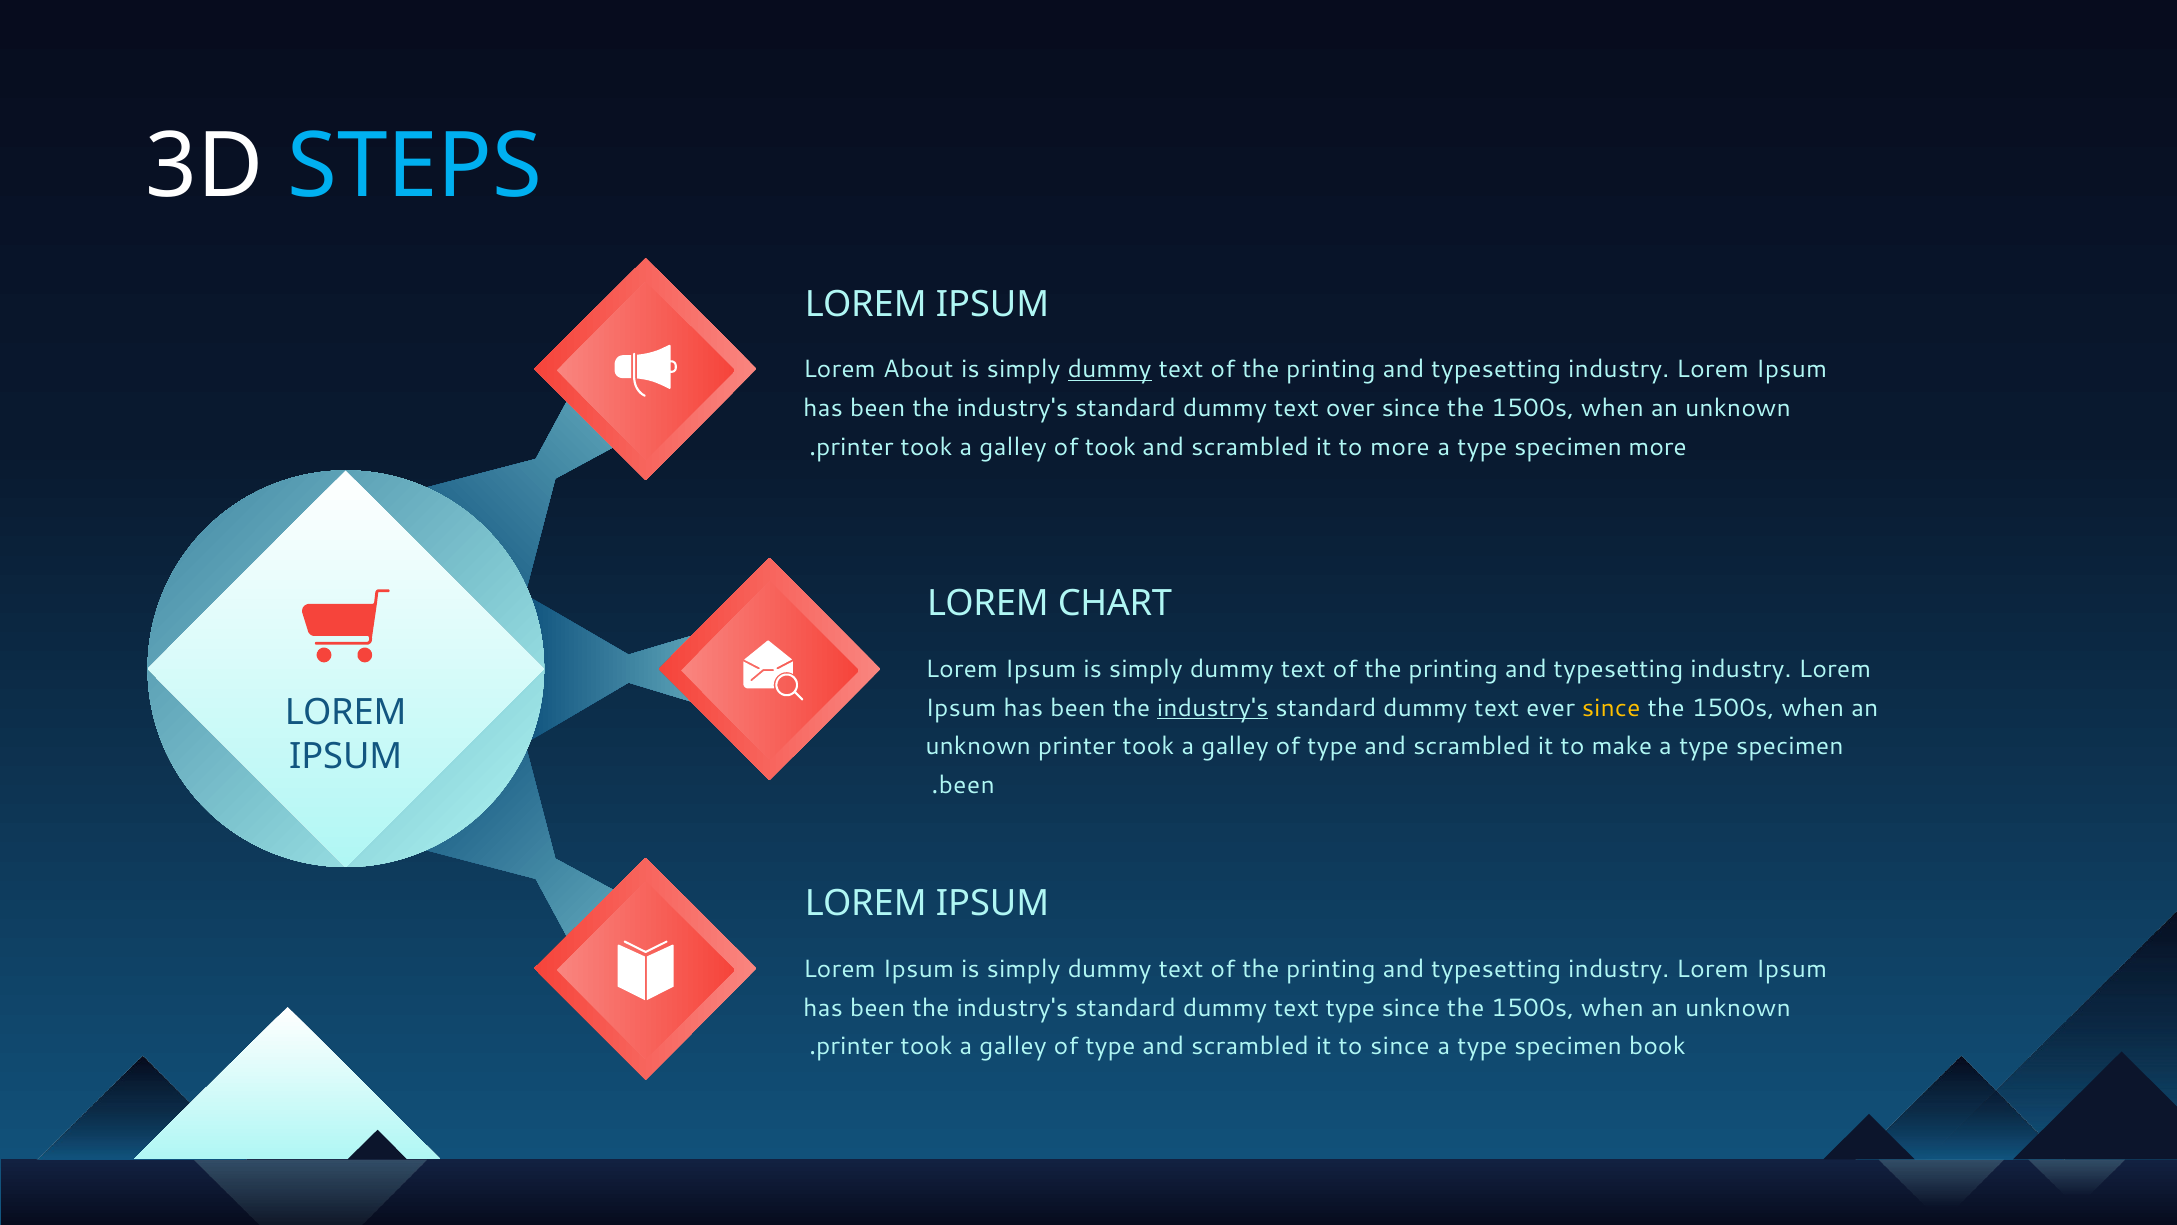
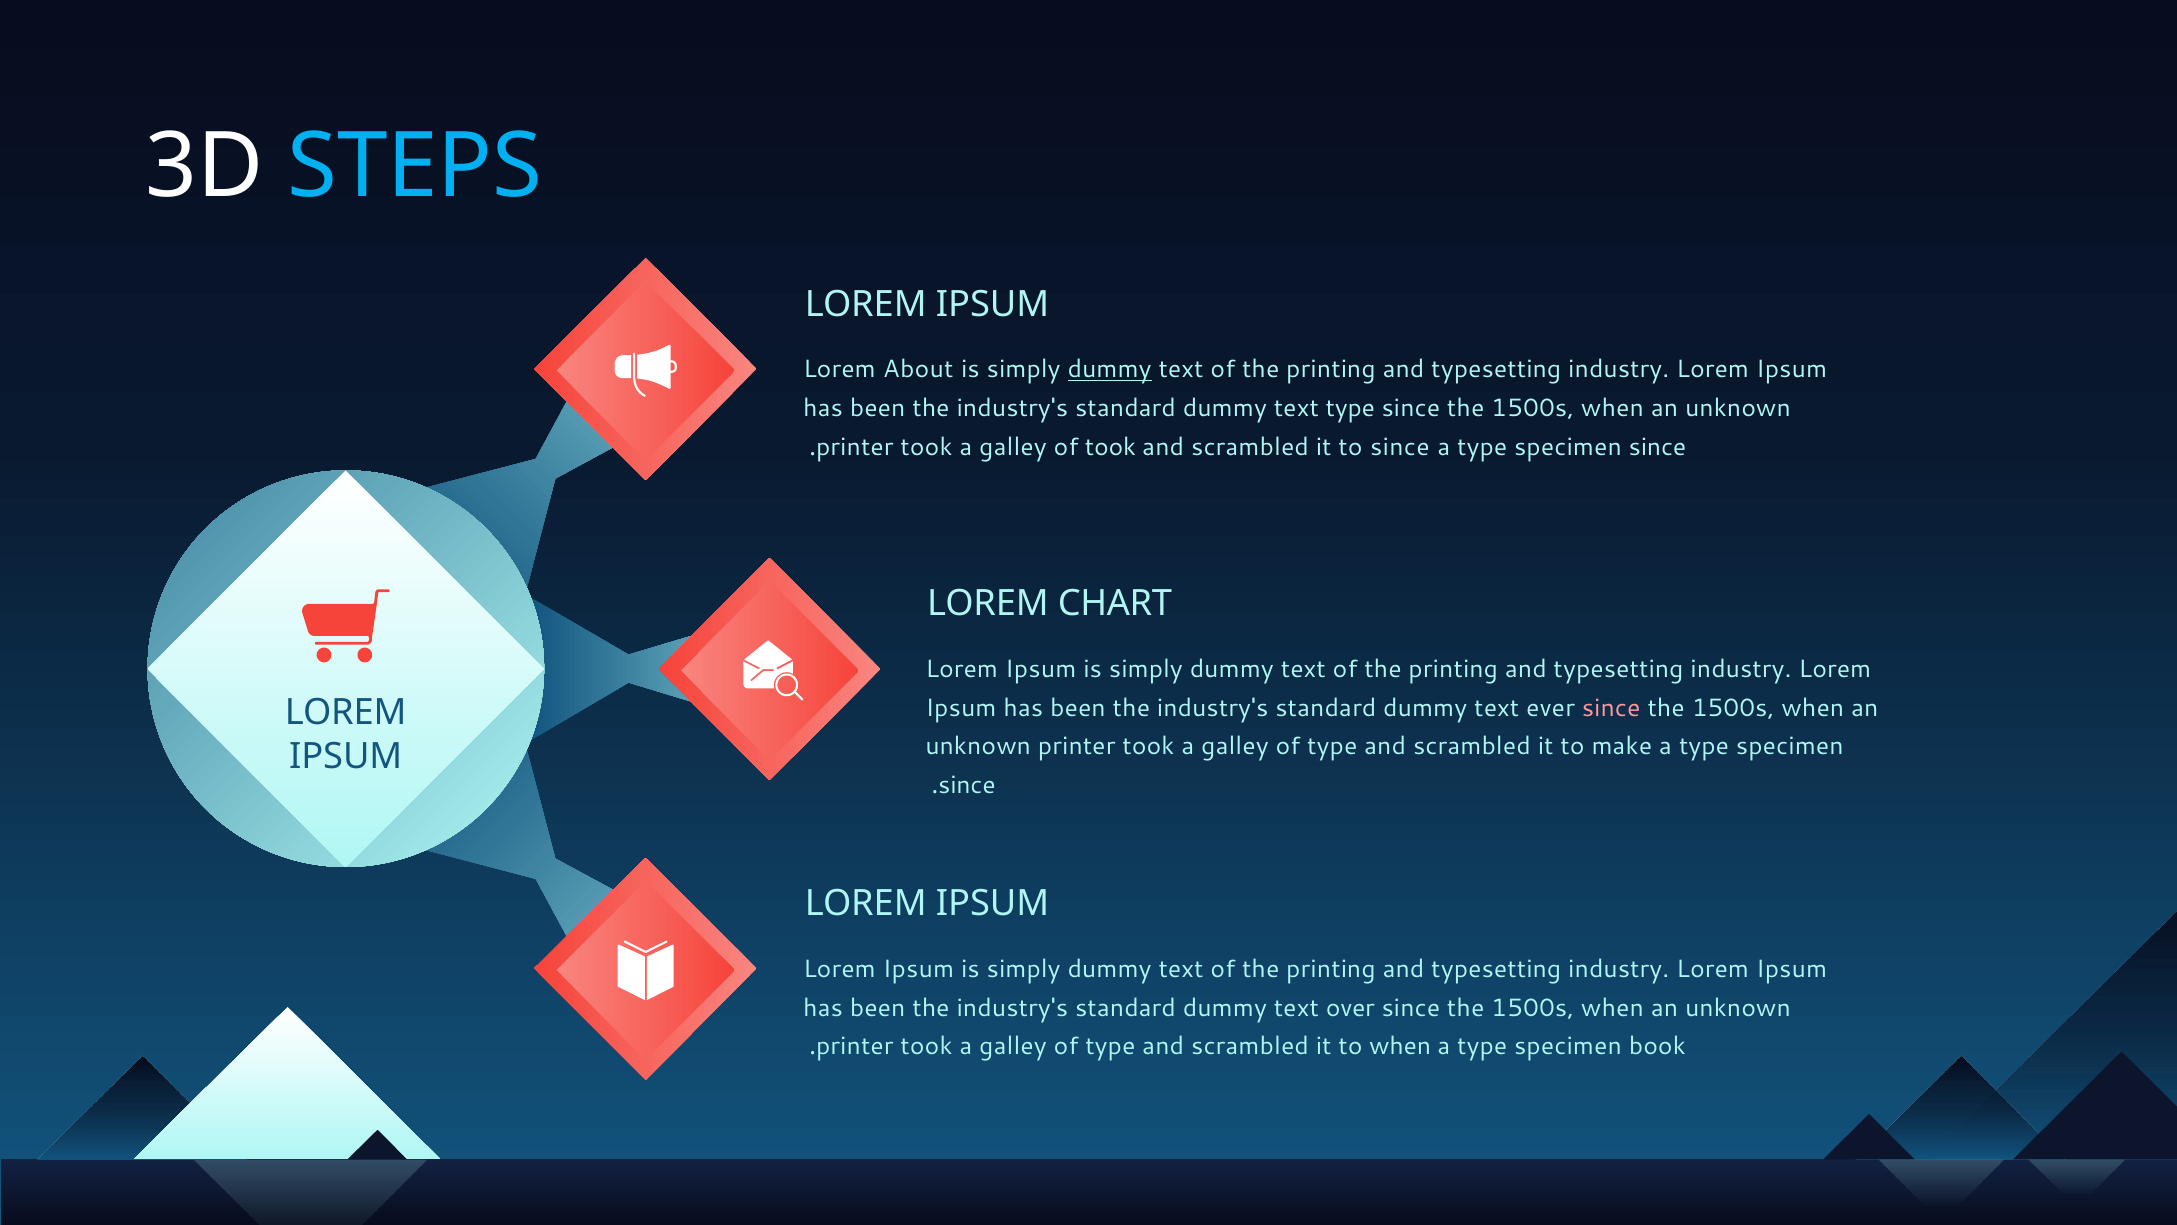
text over: over -> type (1350, 408)
to more: more -> since (1400, 447)
more: more -> since (1658, 447)
industry's underline: present -> none (1213, 708)
since colour: yellow -> pink (1611, 708)
been: been -> since (967, 785)
text type: type -> over (1350, 1008)
to since: since -> when (1400, 1046)
